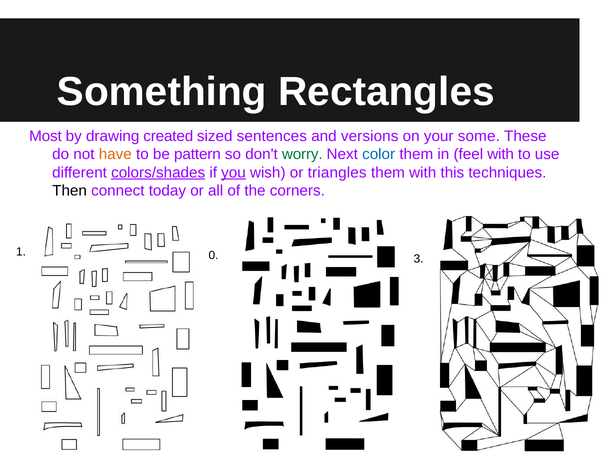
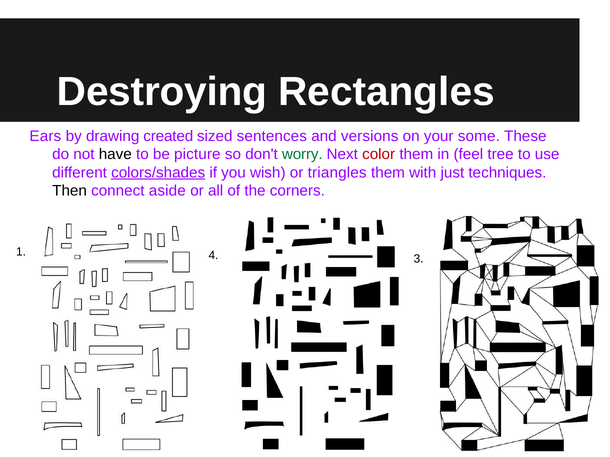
Something: Something -> Destroying (162, 92)
Most: Most -> Ears (45, 136)
have colour: orange -> black (115, 154)
pattern: pattern -> picture (197, 154)
color colour: blue -> red (379, 154)
feel with: with -> tree (501, 154)
you underline: present -> none (233, 173)
this: this -> just (452, 173)
today: today -> aside (167, 191)
0: 0 -> 4 (213, 256)
